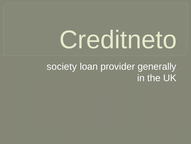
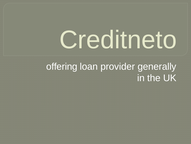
society: society -> offering (62, 66)
